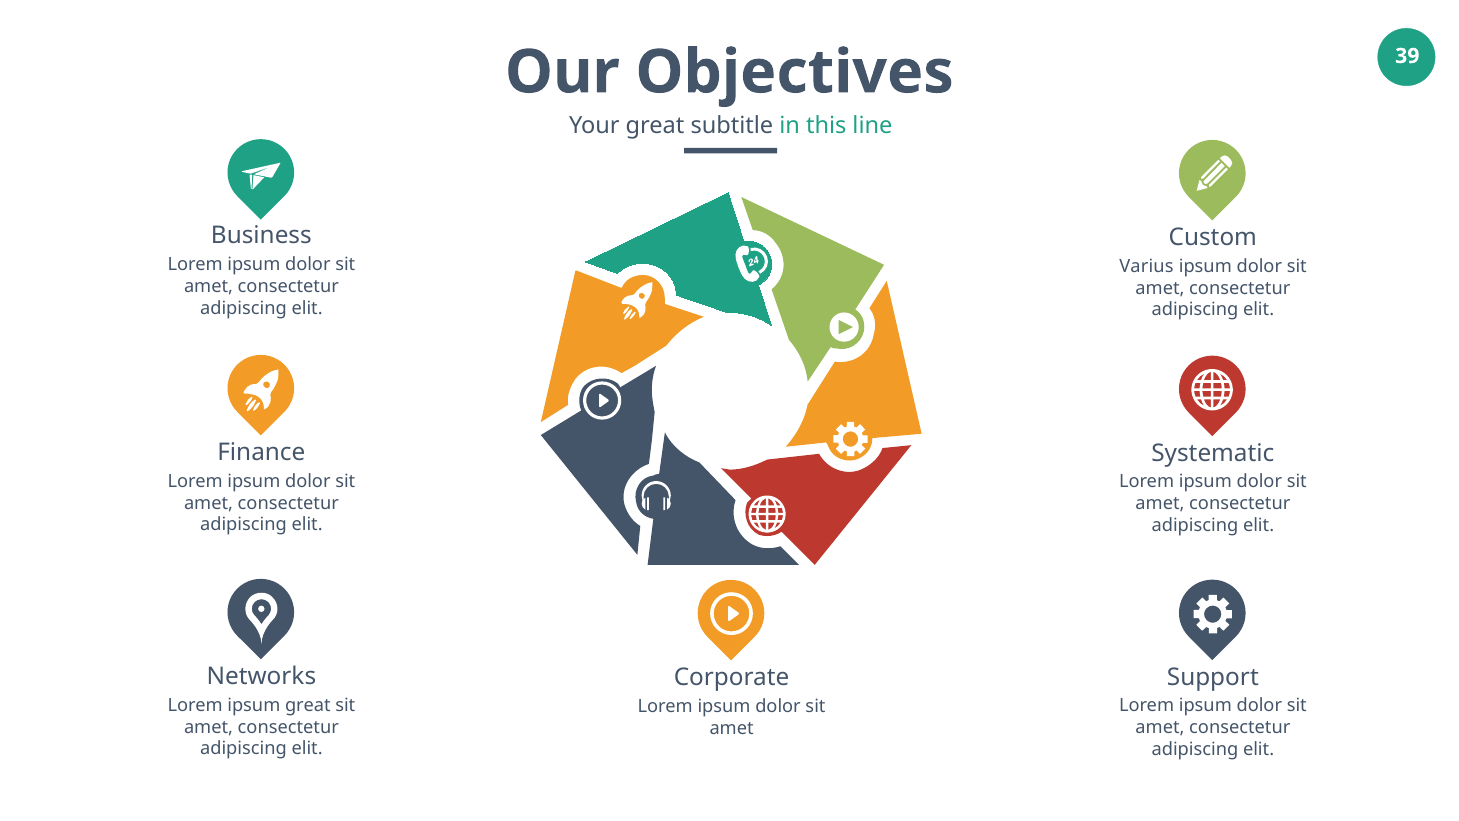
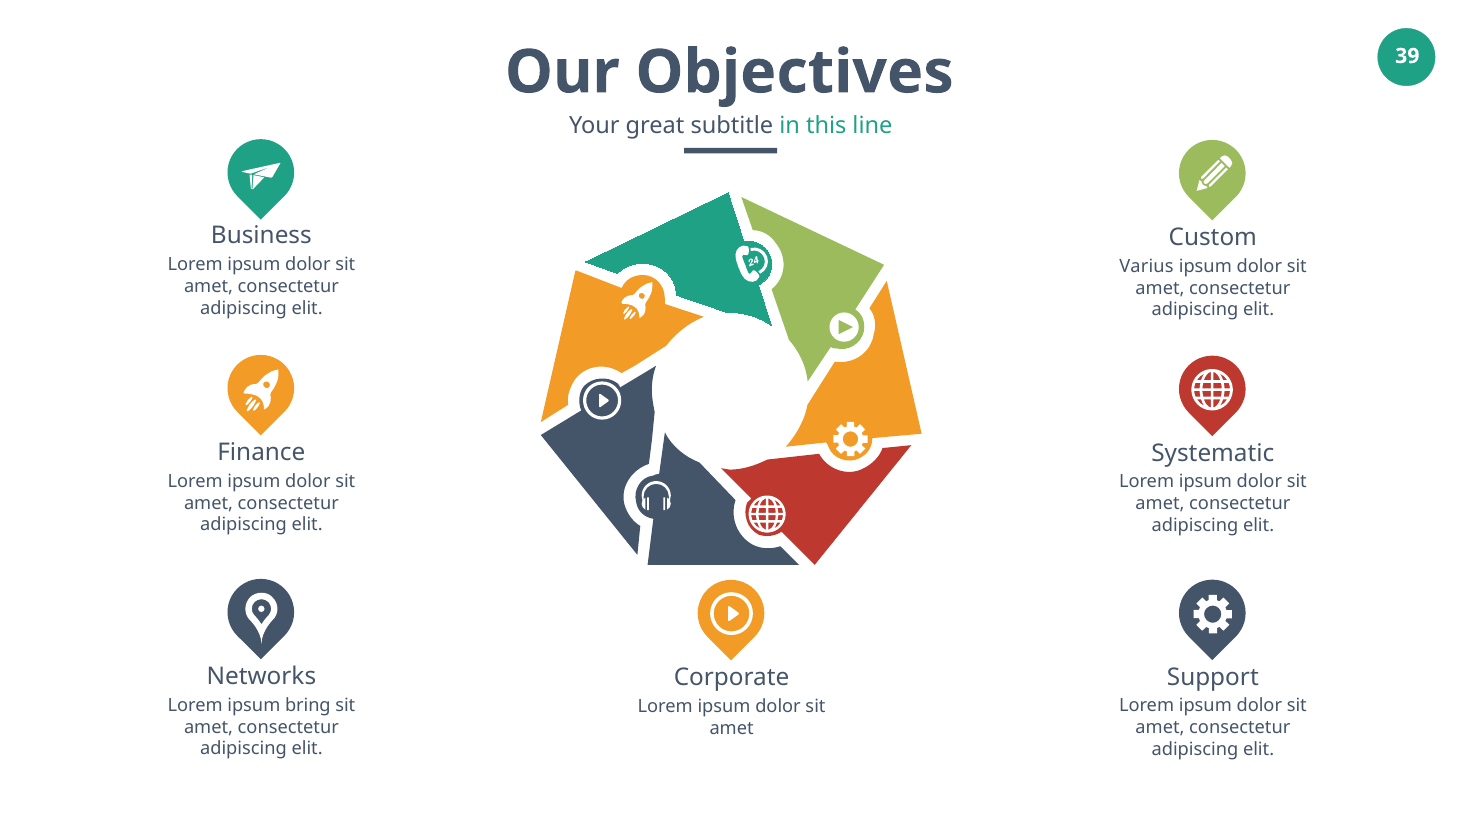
ipsum great: great -> bring (308, 705)
